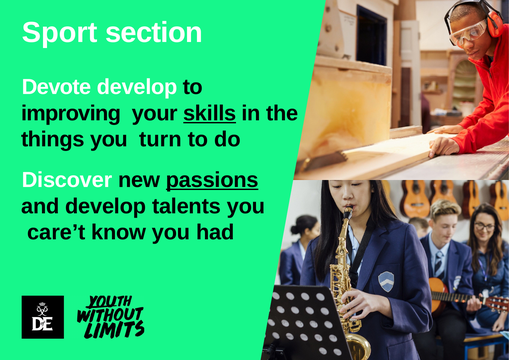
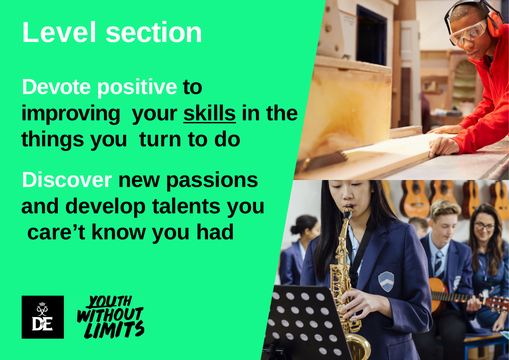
Sport: Sport -> Level (59, 33)
Devote develop: develop -> positive (137, 87)
passions underline: present -> none (212, 180)
